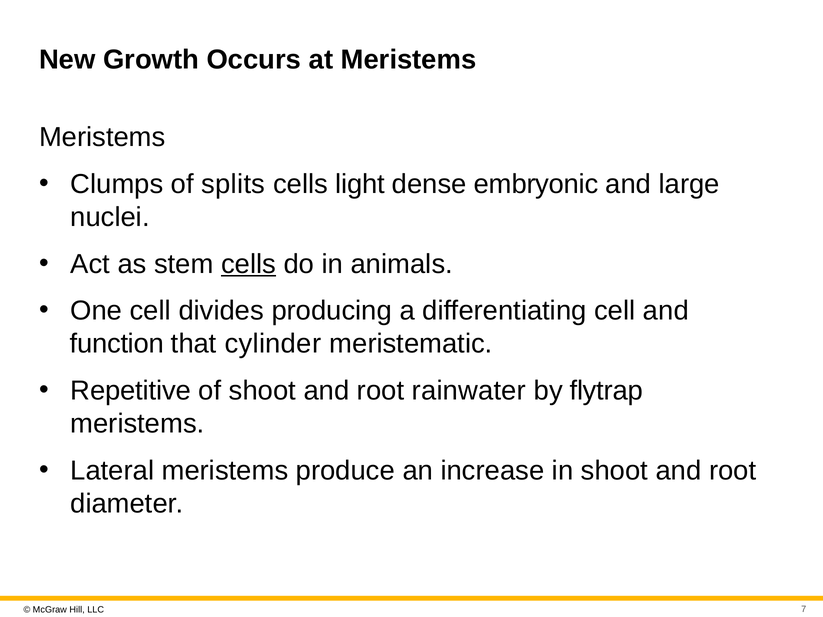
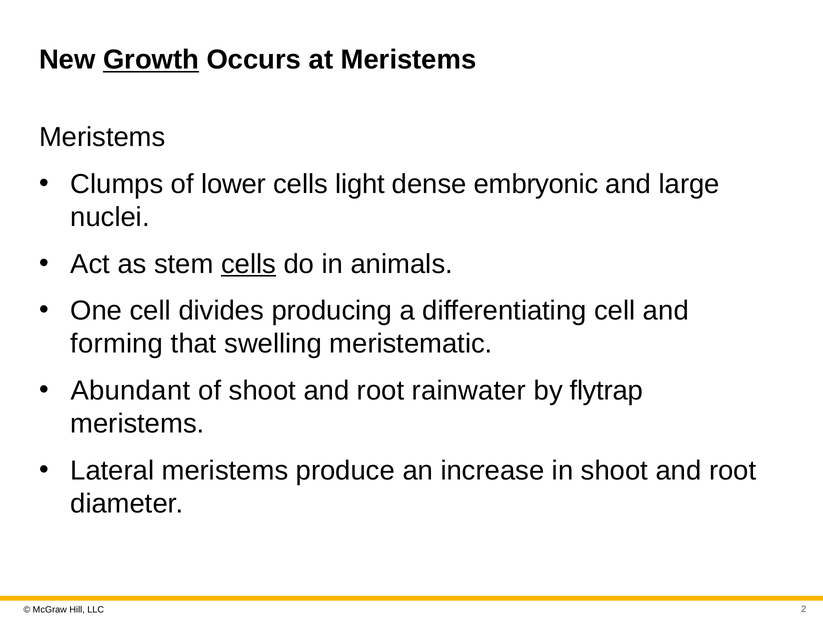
Growth underline: none -> present (151, 60)
splits: splits -> lower (234, 184)
function: function -> forming (117, 344)
cylinder: cylinder -> swelling (273, 344)
Repetitive: Repetitive -> Abundant (130, 391)
7: 7 -> 2 (804, 609)
